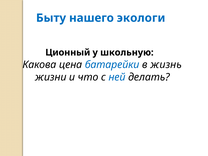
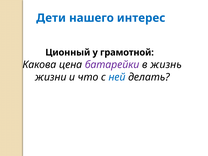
Быту: Быту -> Дети (51, 18)
экологи: экологи -> интерес (141, 18)
школьную: школьную -> грамотной (127, 52)
батарейки colour: blue -> purple (112, 65)
